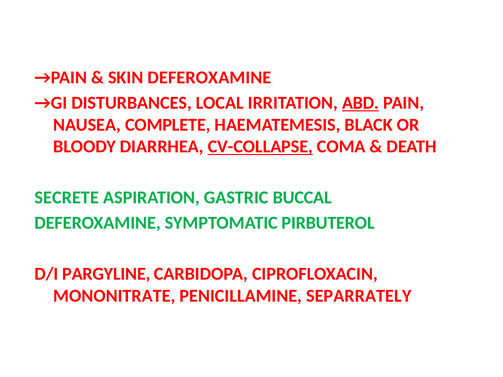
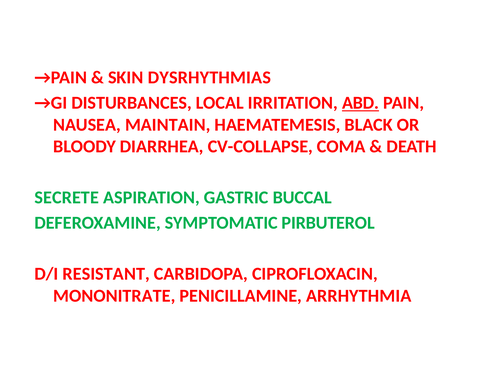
SKIN DEFEROXAMINE: DEFEROXAMINE -> DYSRHYTHMIAS (209, 78)
COMPLETE: COMPLETE -> MAINTAIN (168, 125)
CV-COLLAPSE underline: present -> none (260, 147)
PARGYLINE: PARGYLINE -> RESISTANT (106, 274)
SEPARRATELY: SEPARRATELY -> ARRHYTHMIA (359, 296)
